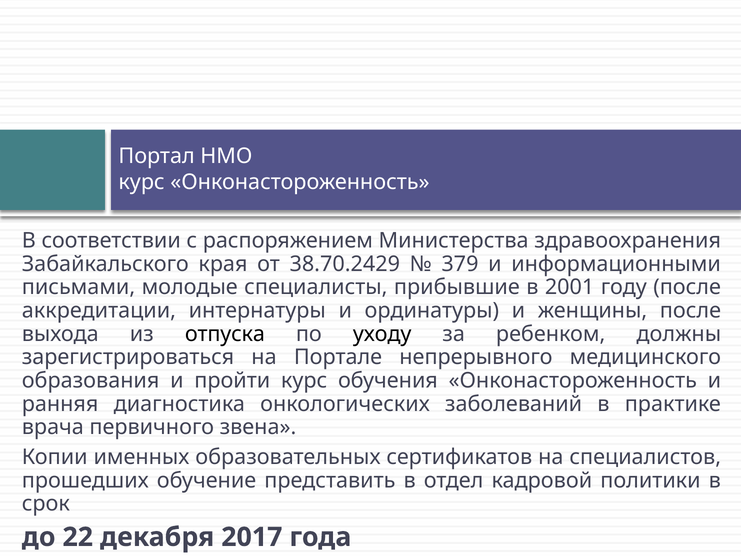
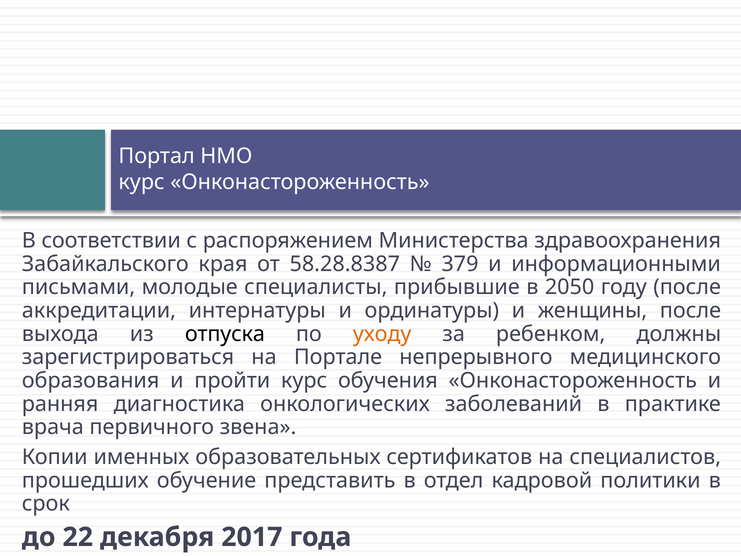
38.70.2429: 38.70.2429 -> 58.28.8387 (345, 264)
2001: 2001 -> 2050 (570, 287)
уходу colour: black -> orange (382, 334)
